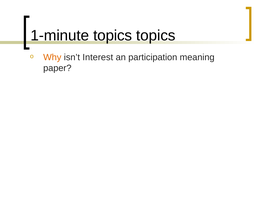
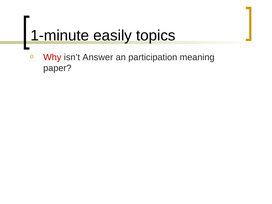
1-minute topics: topics -> easily (113, 36)
Why colour: orange -> red (52, 57)
Interest: Interest -> Answer (98, 57)
